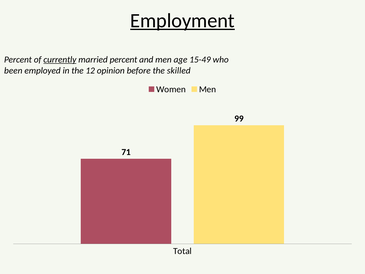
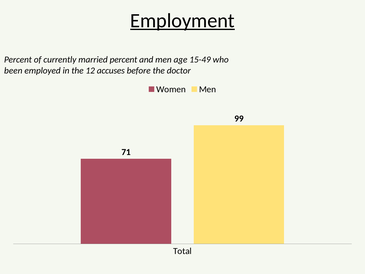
currently underline: present -> none (60, 60)
opinion: opinion -> accuses (111, 70)
skilled: skilled -> doctor (179, 70)
